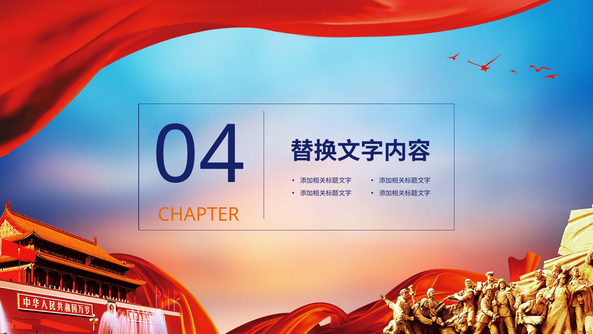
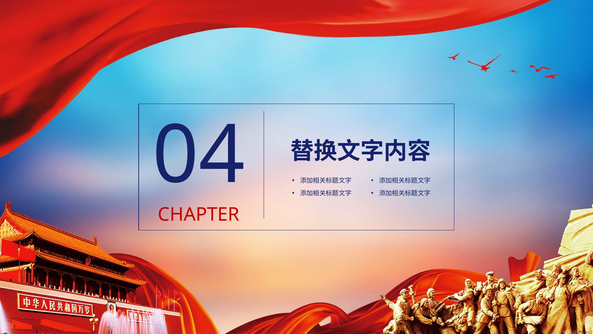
CHAPTER colour: orange -> red (199, 214)
